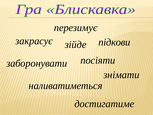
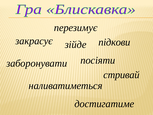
знімати: знімати -> стривай (121, 75)
